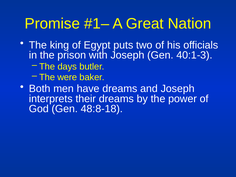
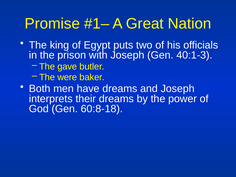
days: days -> gave (67, 67)
48:8-18: 48:8-18 -> 60:8-18 (102, 109)
